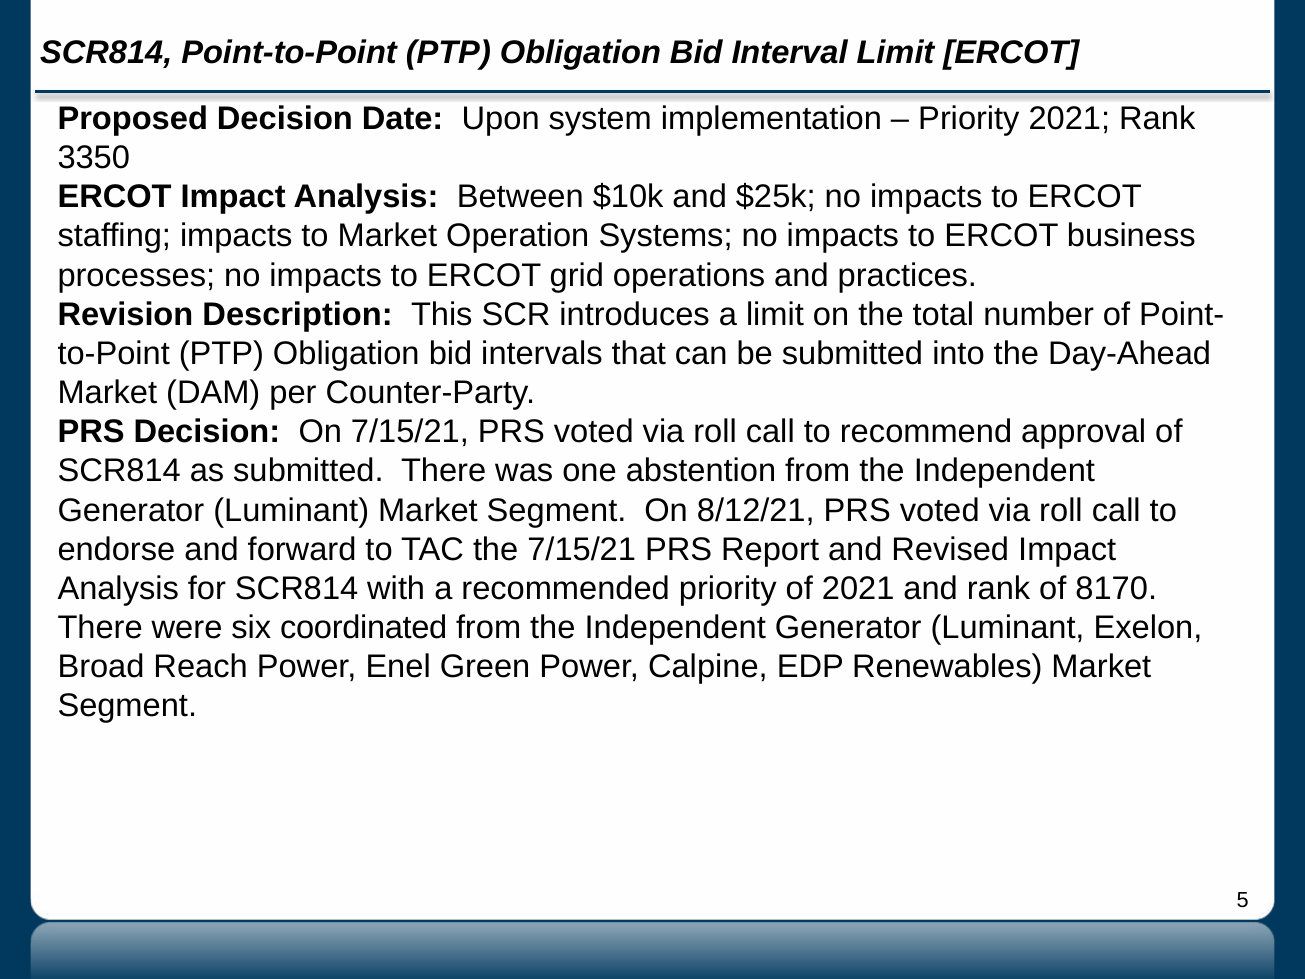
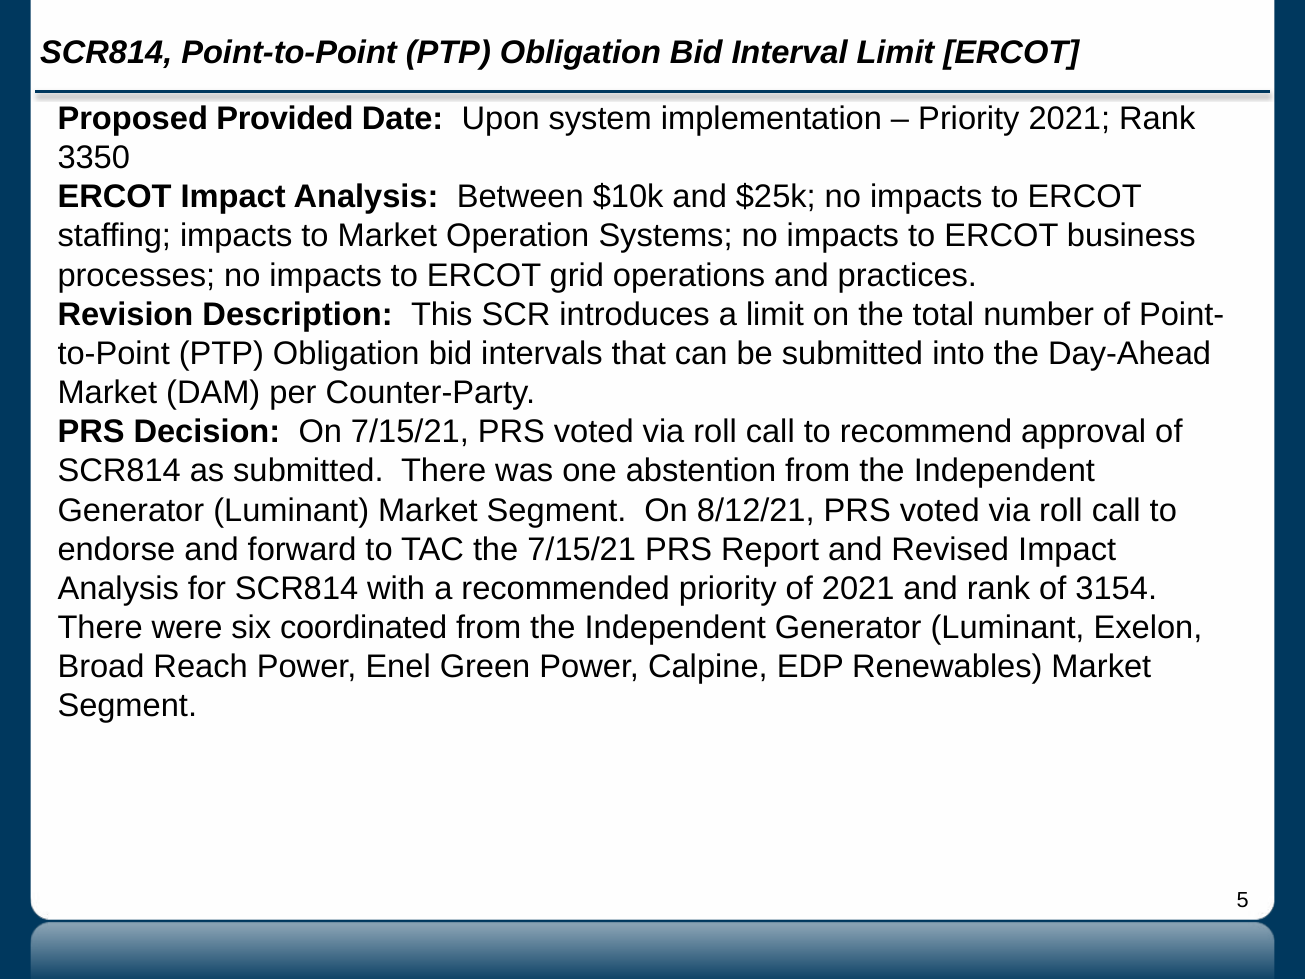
Proposed Decision: Decision -> Provided (285, 119)
8170: 8170 -> 3154 (1116, 589)
